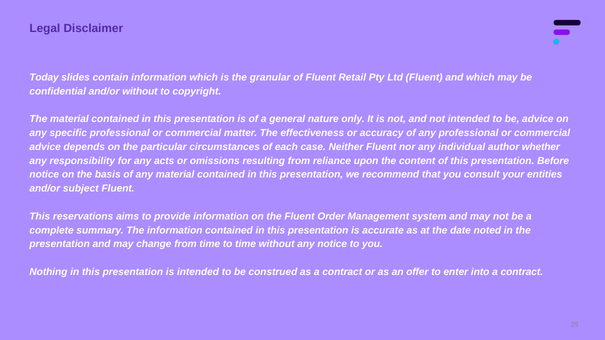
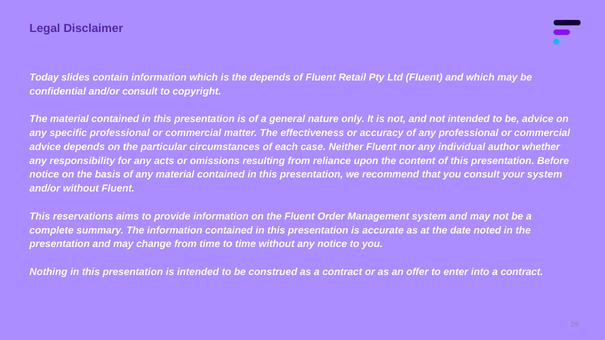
the granular: granular -> depends (270, 77)
and/or without: without -> consult (140, 91)
your entities: entities -> system (545, 175)
and/or subject: subject -> without (81, 189)
